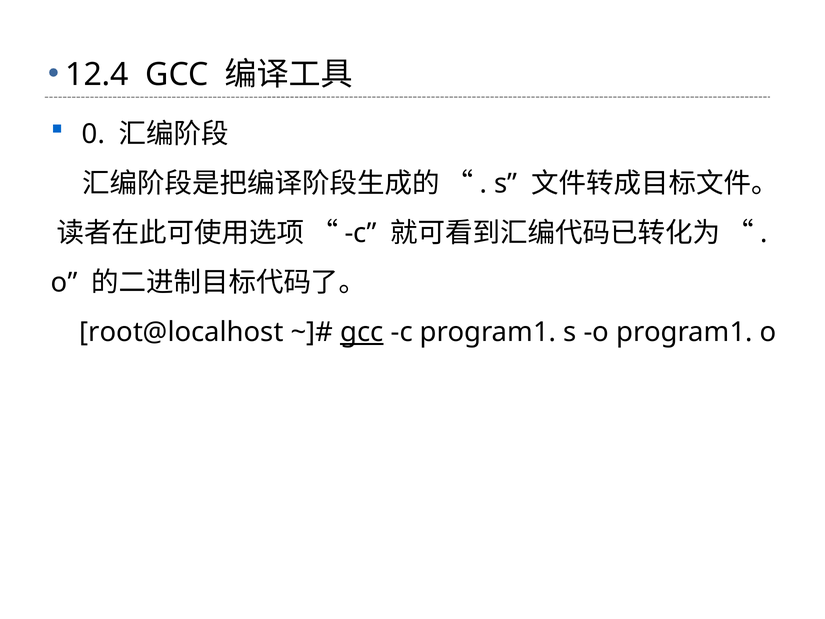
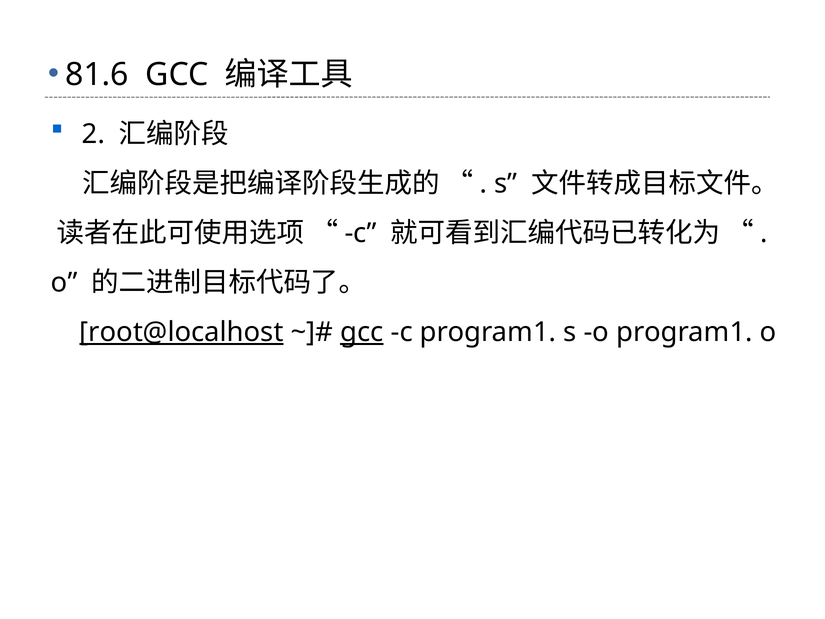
12.4: 12.4 -> 81.6 (97, 75)
0: 0 -> 2 (93, 134)
root@localhost underline: none -> present (181, 332)
